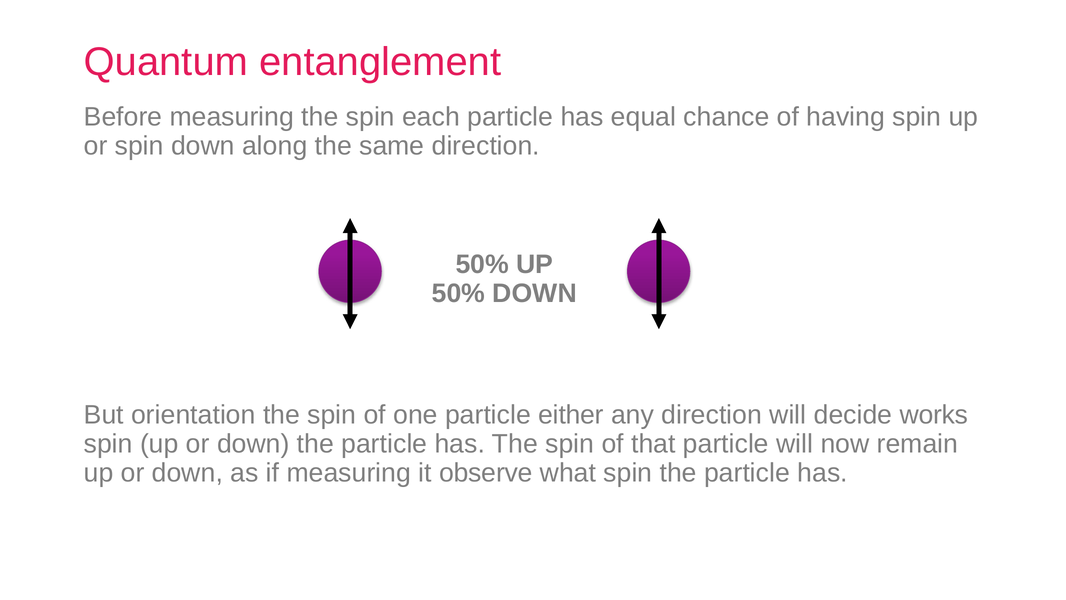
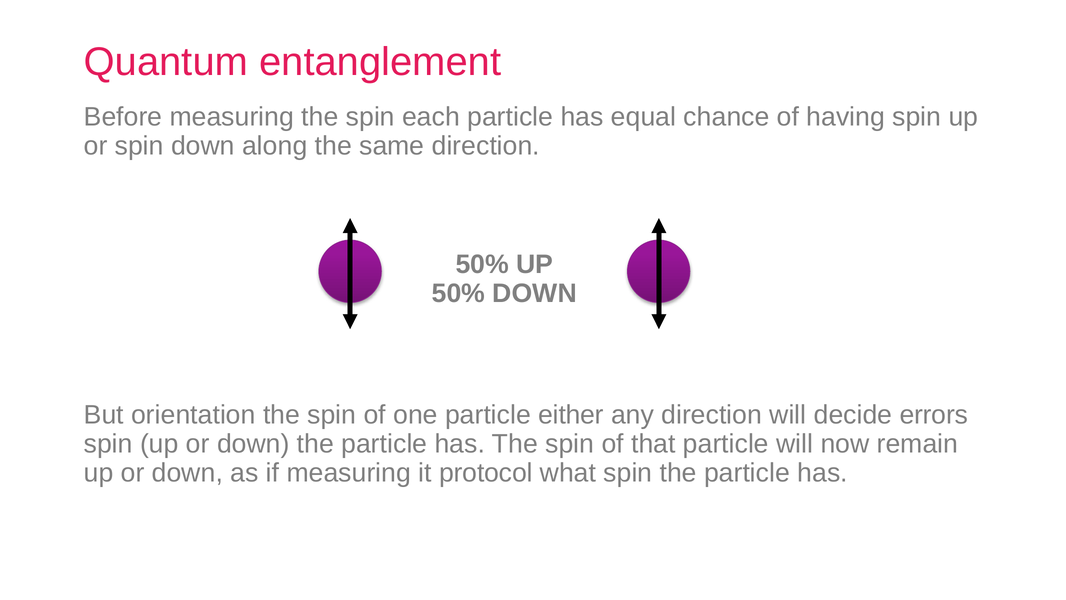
works: works -> errors (934, 415)
observe: observe -> protocol (486, 472)
